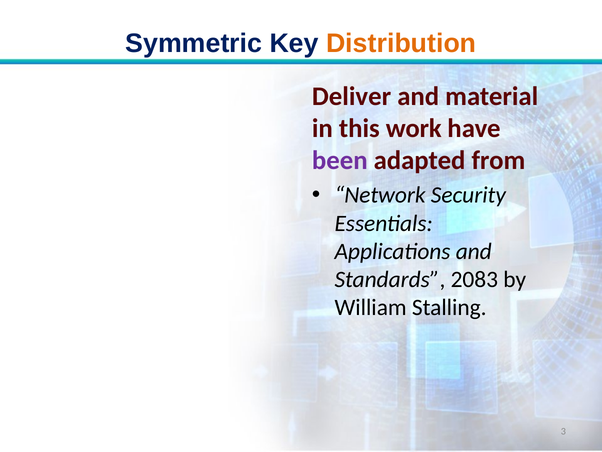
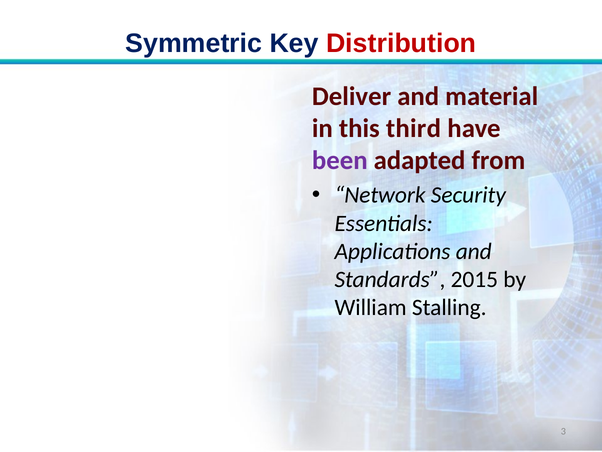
Distribution colour: orange -> red (401, 44)
work: work -> third (413, 128)
2083: 2083 -> 2015 (474, 279)
